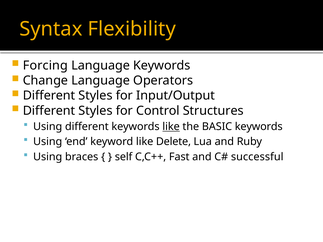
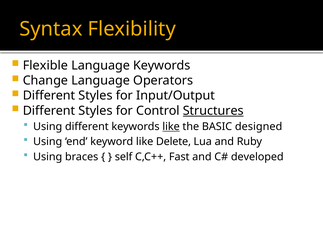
Forcing: Forcing -> Flexible (45, 65)
Structures underline: none -> present (213, 111)
BASIC keywords: keywords -> designed (259, 127)
successful: successful -> developed (257, 157)
